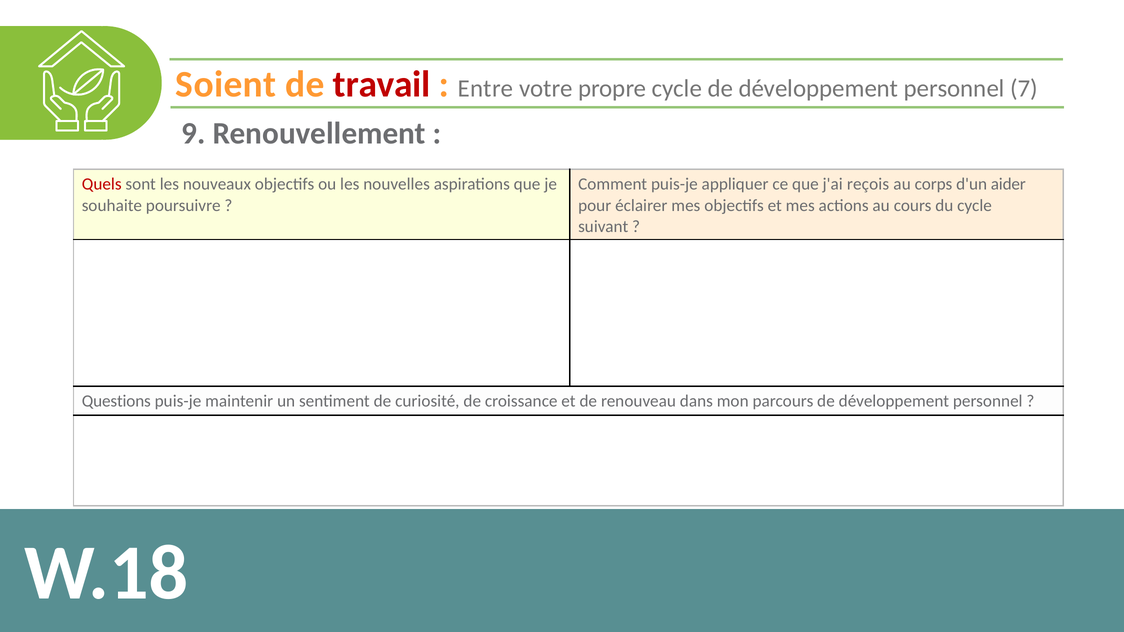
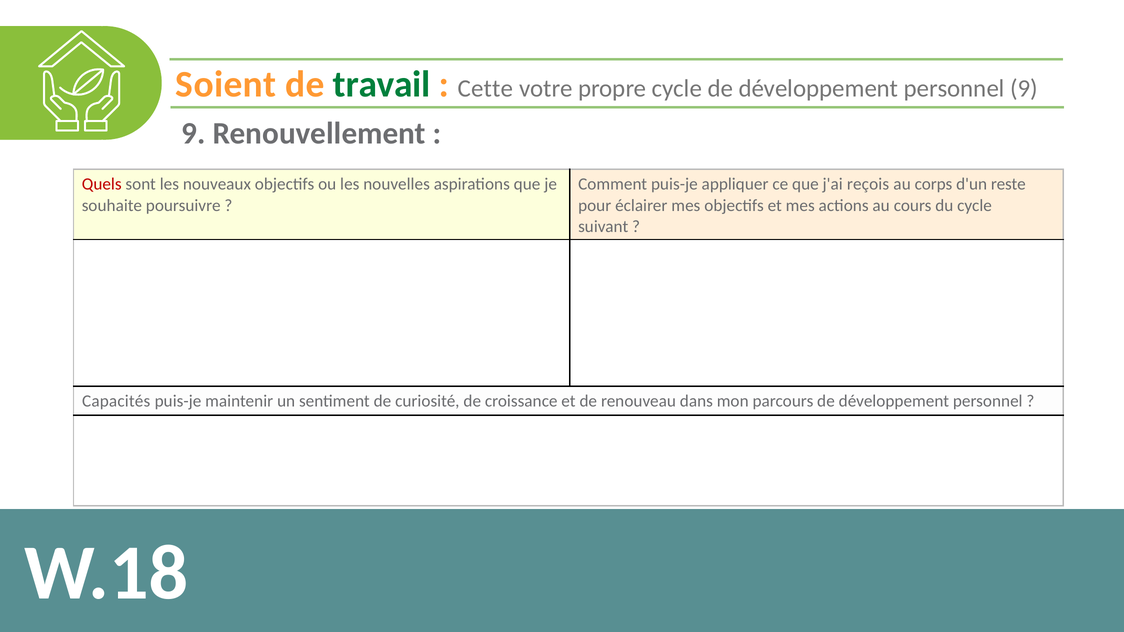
travail colour: red -> green (382, 84)
Entre: Entre -> Cette (486, 88)
personnel 7: 7 -> 9 (1024, 88)
aider: aider -> reste (1008, 184)
Questions: Questions -> Capacités (116, 401)
